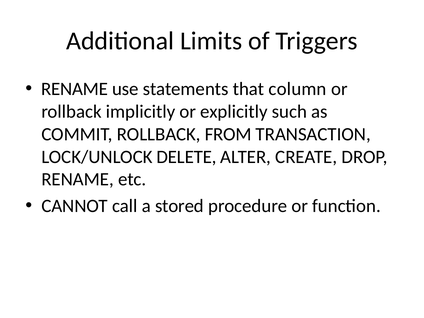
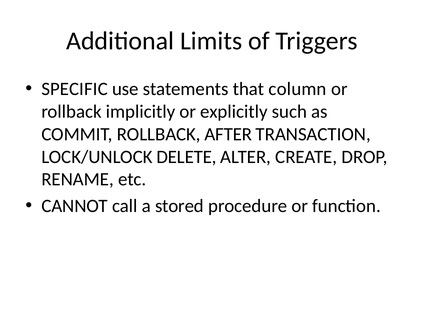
RENAME: RENAME -> SPECIFIC (75, 89)
FROM: FROM -> AFTER (228, 134)
